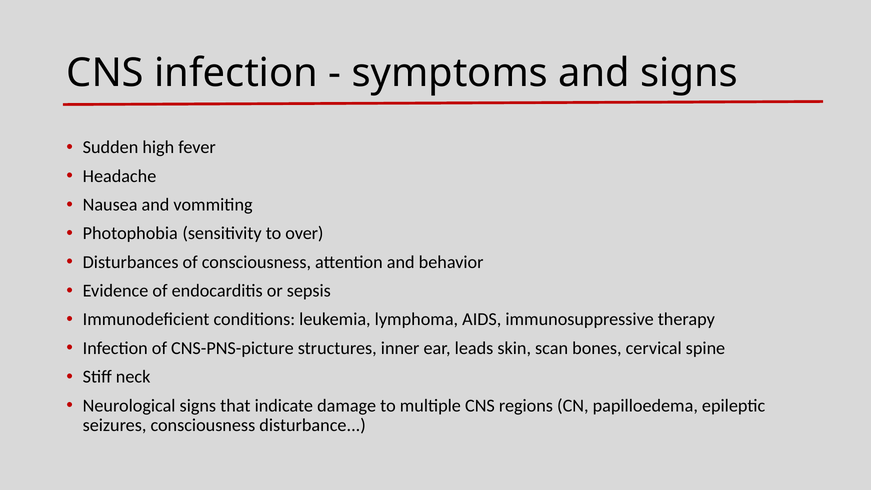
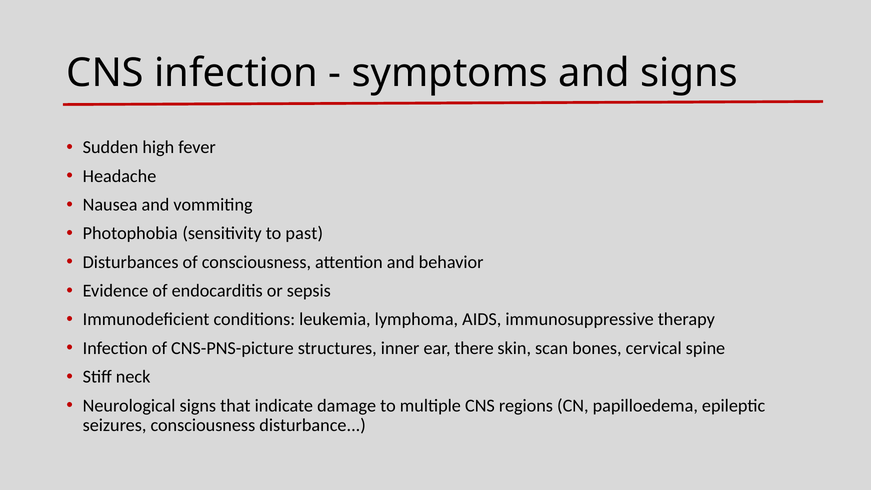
over: over -> past (304, 233)
leads: leads -> there (474, 348)
